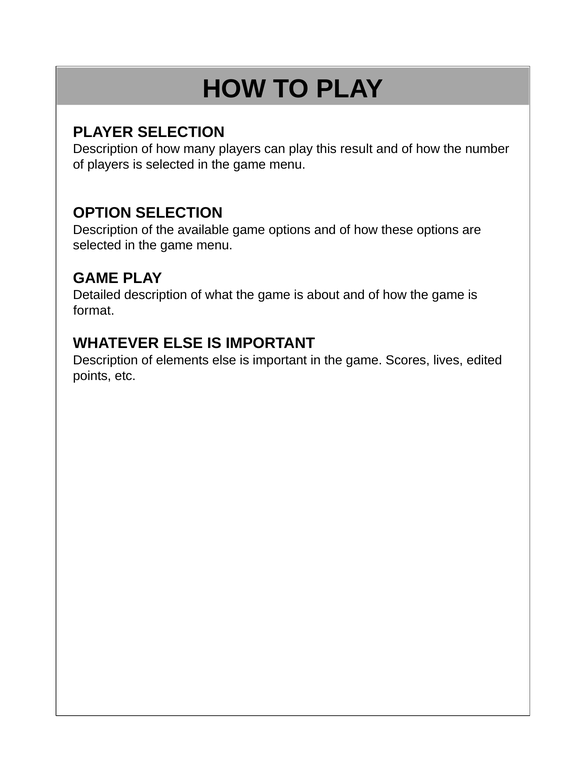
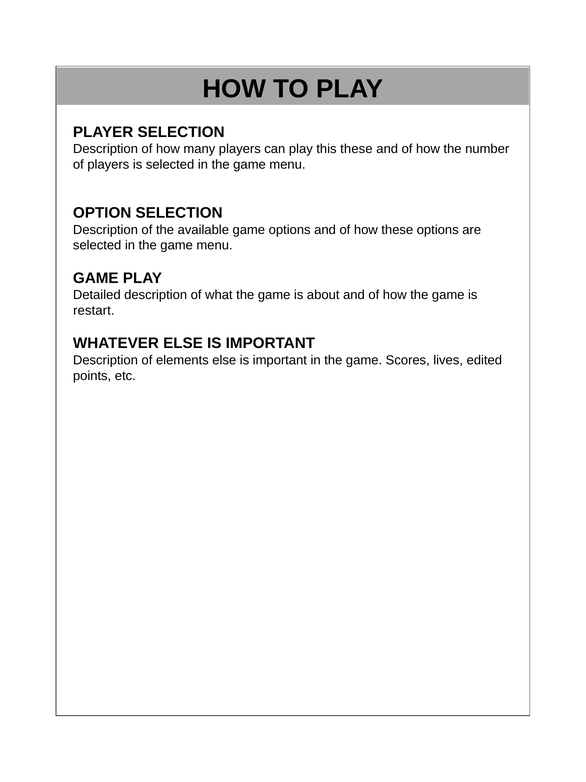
this result: result -> these (356, 149)
format: format -> restart (94, 310)
